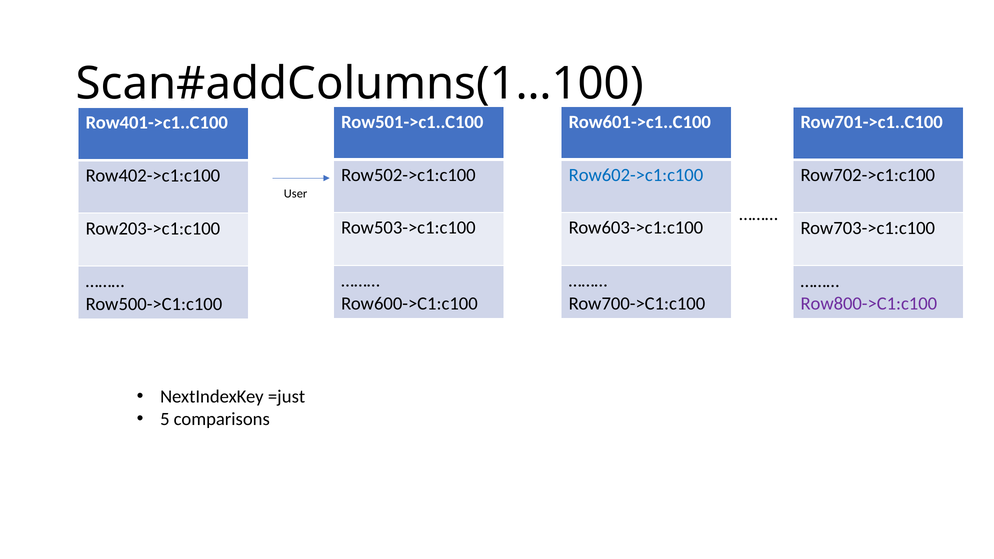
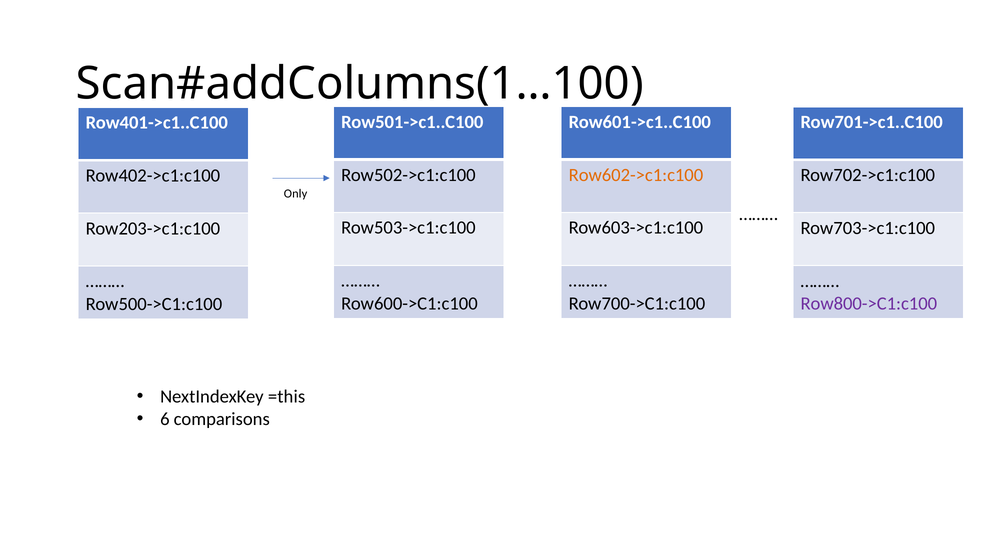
Row602->c1:c100 colour: blue -> orange (636, 175)
User: User -> Only (296, 194)
=just: =just -> =this (287, 397)
5: 5 -> 6 (165, 419)
